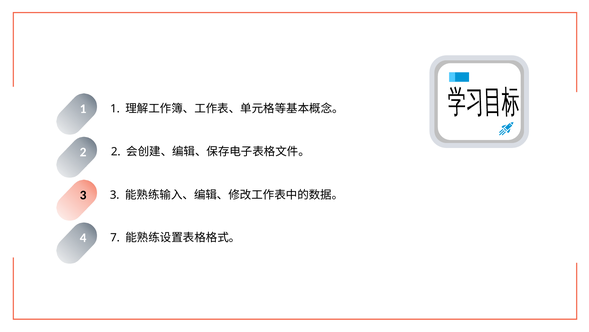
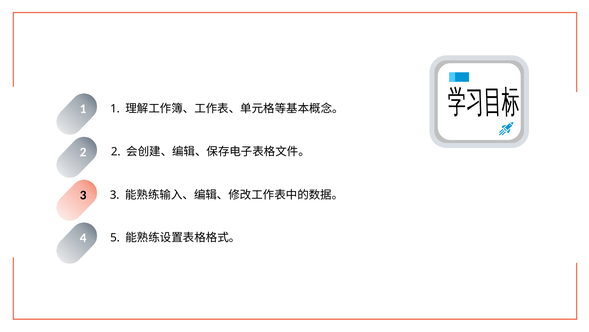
7: 7 -> 5 (115, 237)
